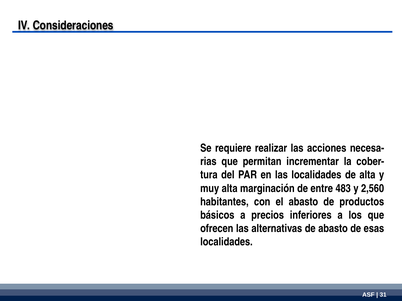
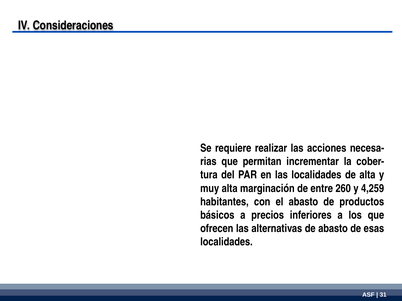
483: 483 -> 260 (343, 189)
2,560: 2,560 -> 4,259 (373, 189)
